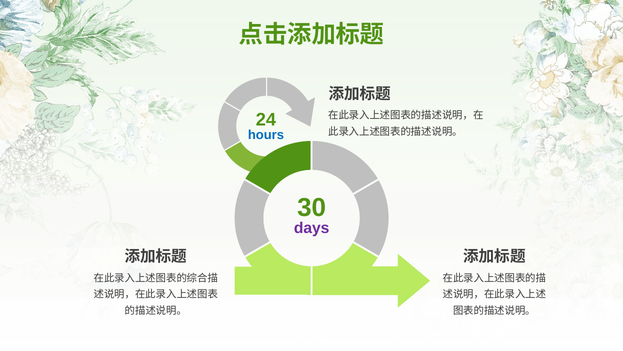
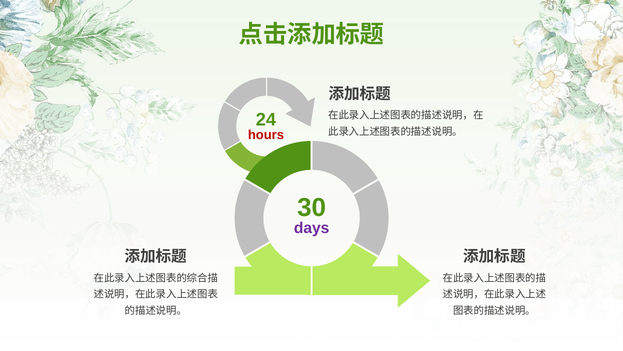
hours colour: blue -> red (266, 135)
